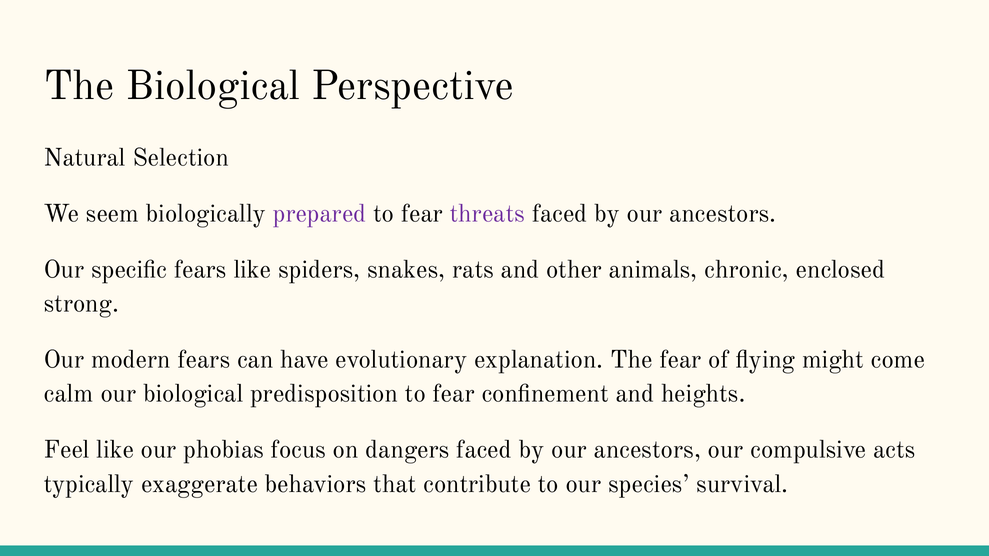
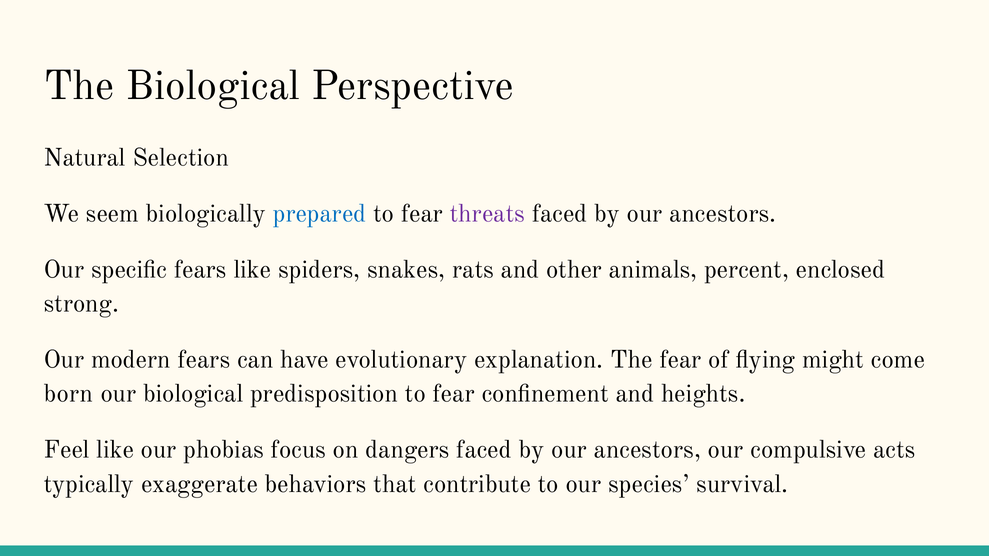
prepared colour: purple -> blue (320, 214)
chronic: chronic -> percent (747, 270)
calm: calm -> born (69, 394)
